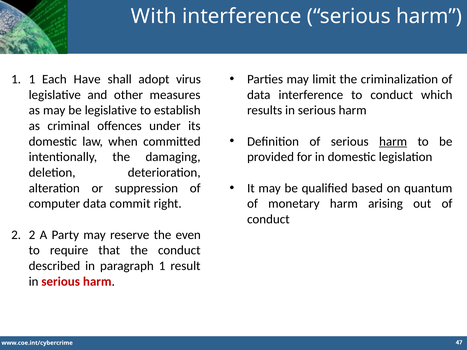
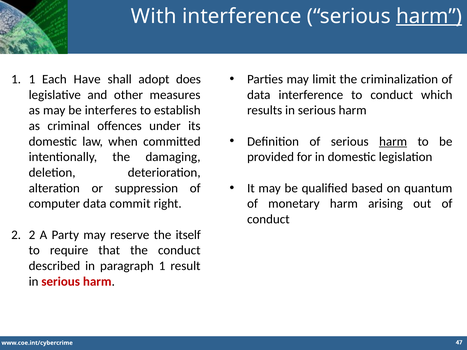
harm underline: none -> present (429, 16)
virus: virus -> does (188, 79)
be legislative: legislative -> interferes (111, 110)
even: even -> itself (188, 235)
